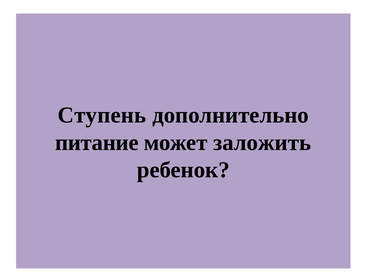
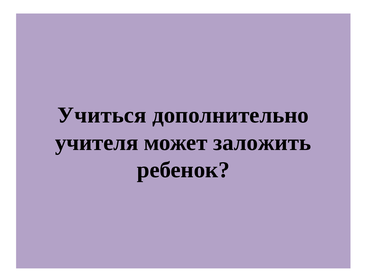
Ступень: Ступень -> Учиться (102, 115)
питание: питание -> учителя (97, 143)
